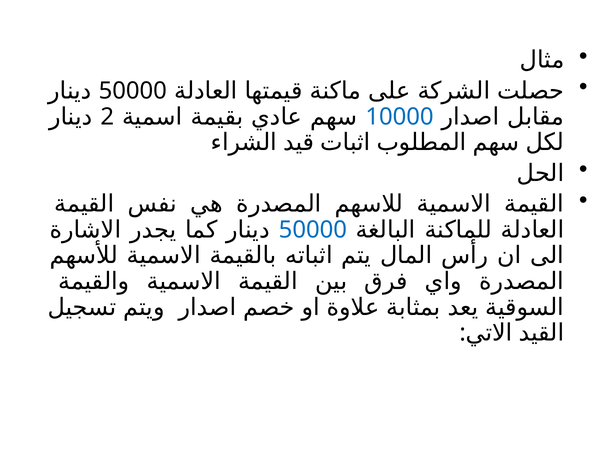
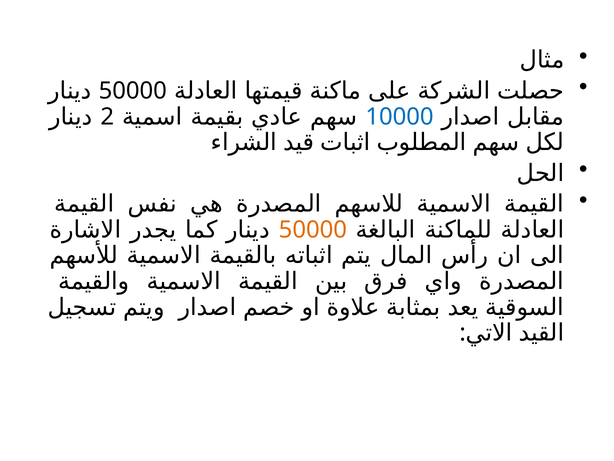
50000 colour: blue -> orange (313, 229)
